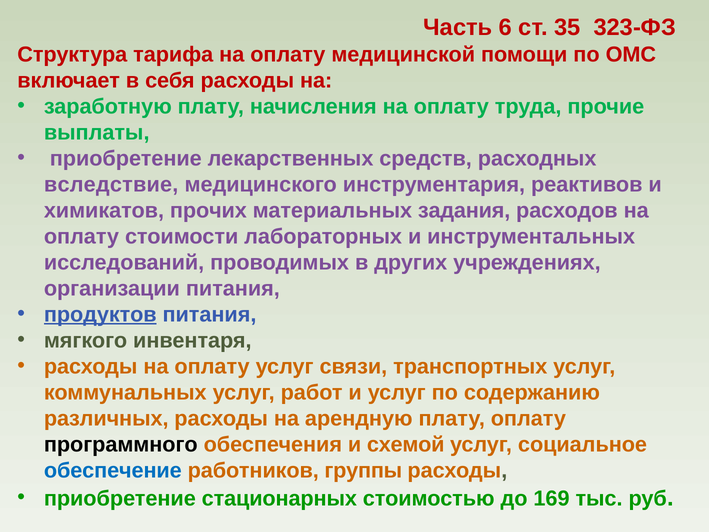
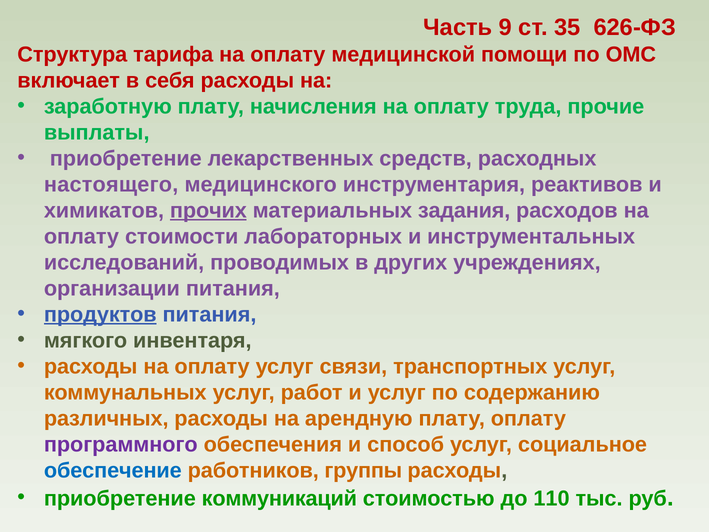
6: 6 -> 9 (505, 27)
323-ФЗ: 323-ФЗ -> 626-ФЗ (635, 27)
вследствие: вследствие -> настоящего (111, 184)
прочих underline: none -> present (208, 210)
программного colour: black -> purple (121, 444)
схемой: схемой -> способ (406, 444)
стационарных: стационарных -> коммуникаций (279, 498)
169: 169 -> 110 (551, 498)
